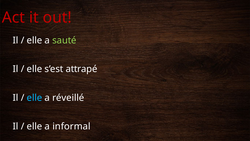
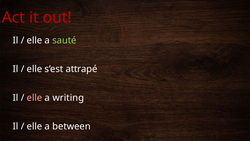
elle colour: light blue -> pink (34, 97)
réveillé: réveillé -> writing (68, 97)
informal: informal -> between (71, 126)
